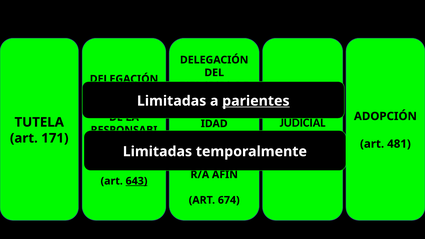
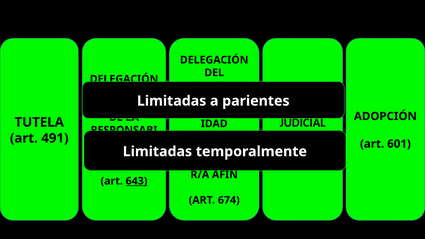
parientes underline: present -> none (256, 101)
171: 171 -> 491 (55, 138)
481: 481 -> 601 (399, 144)
